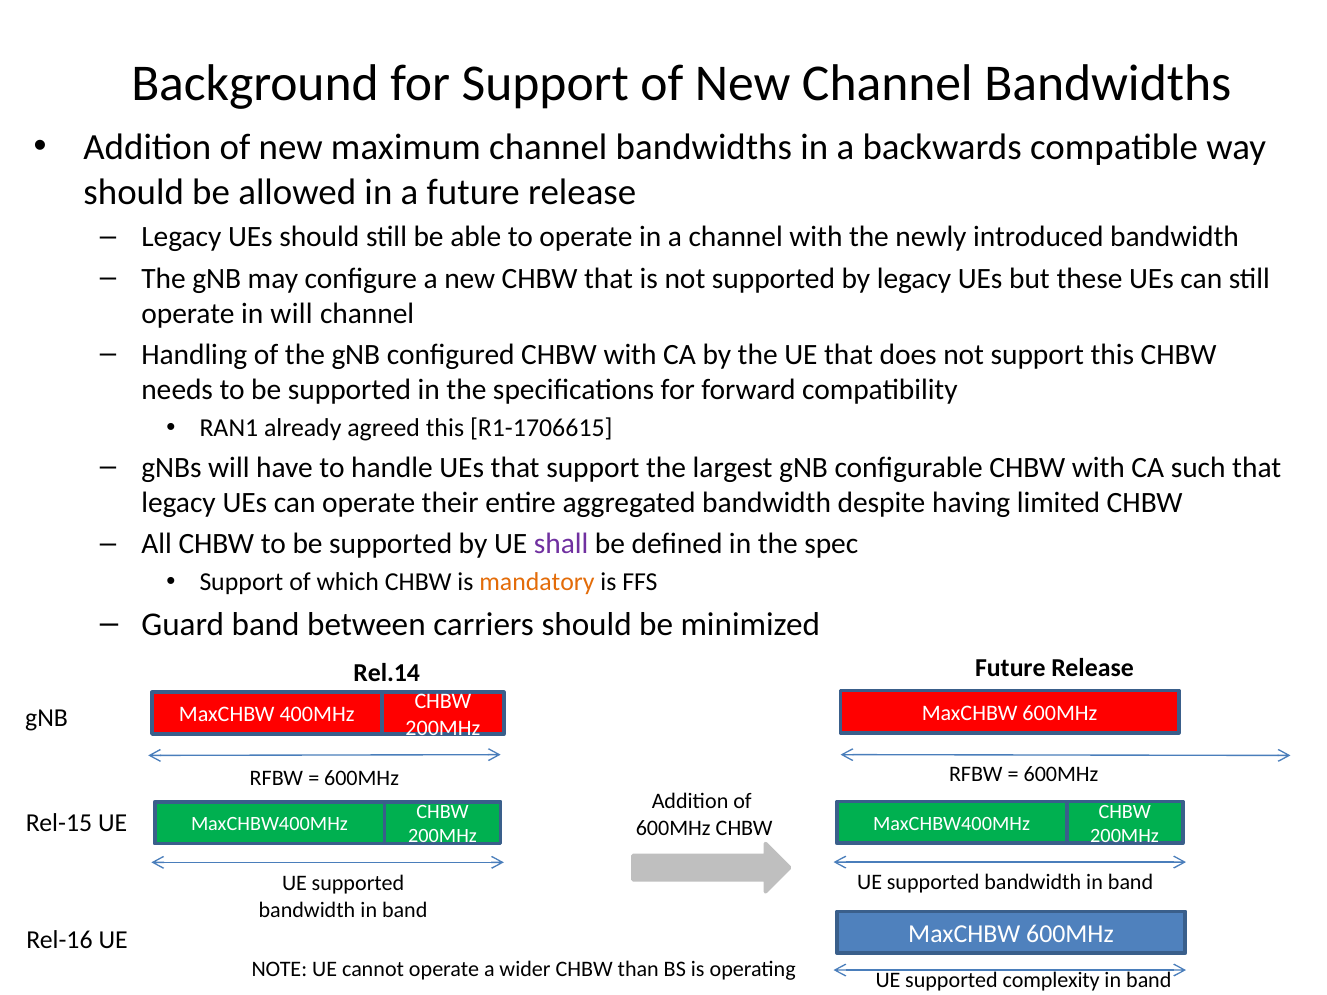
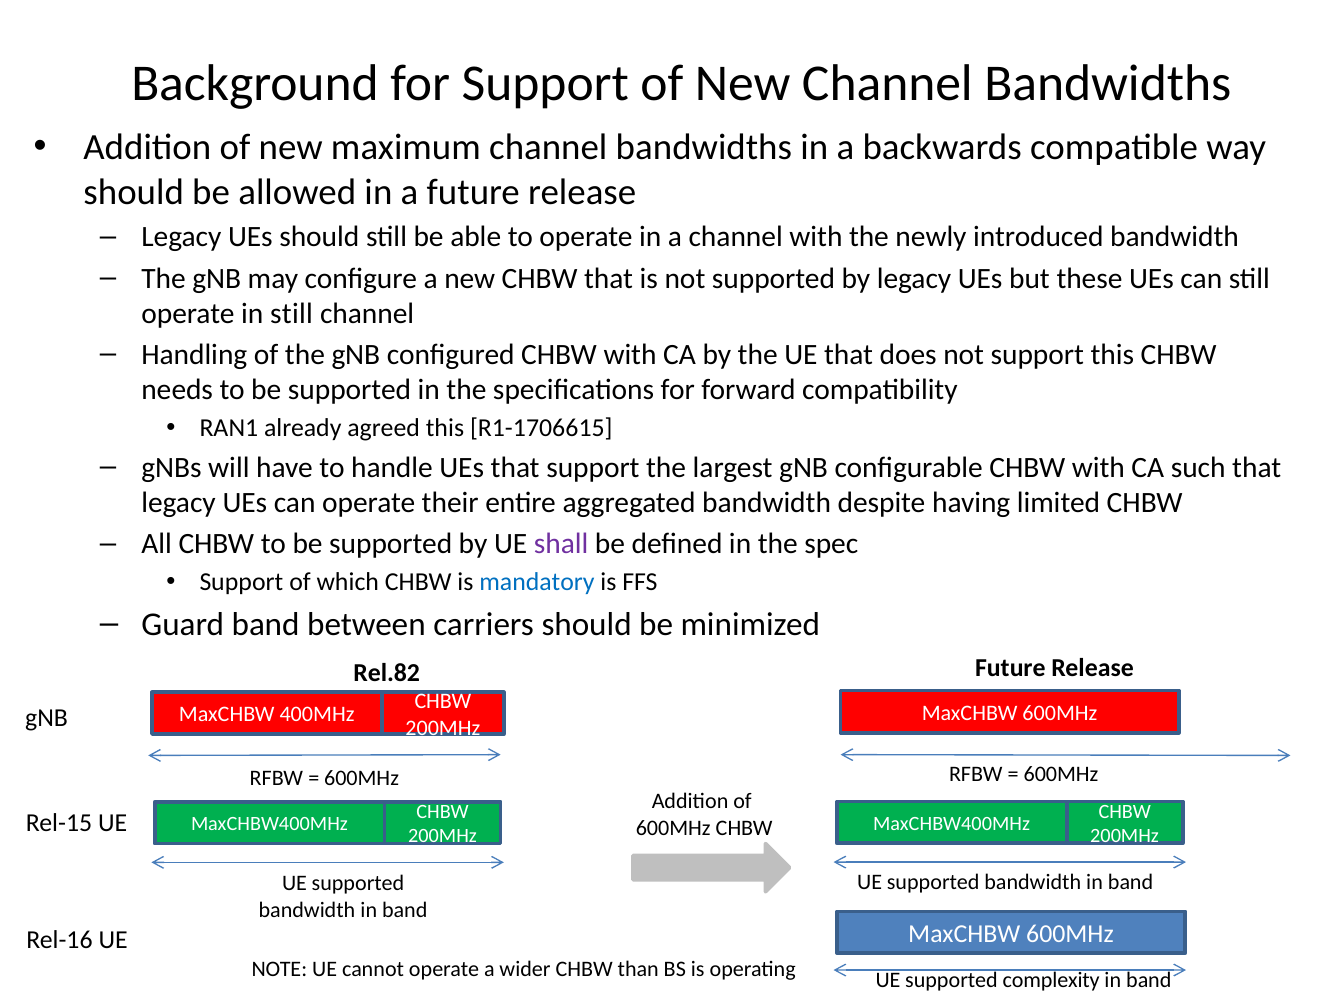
in will: will -> still (292, 314)
mandatory colour: orange -> blue (537, 582)
Rel.14: Rel.14 -> Rel.82 (387, 673)
